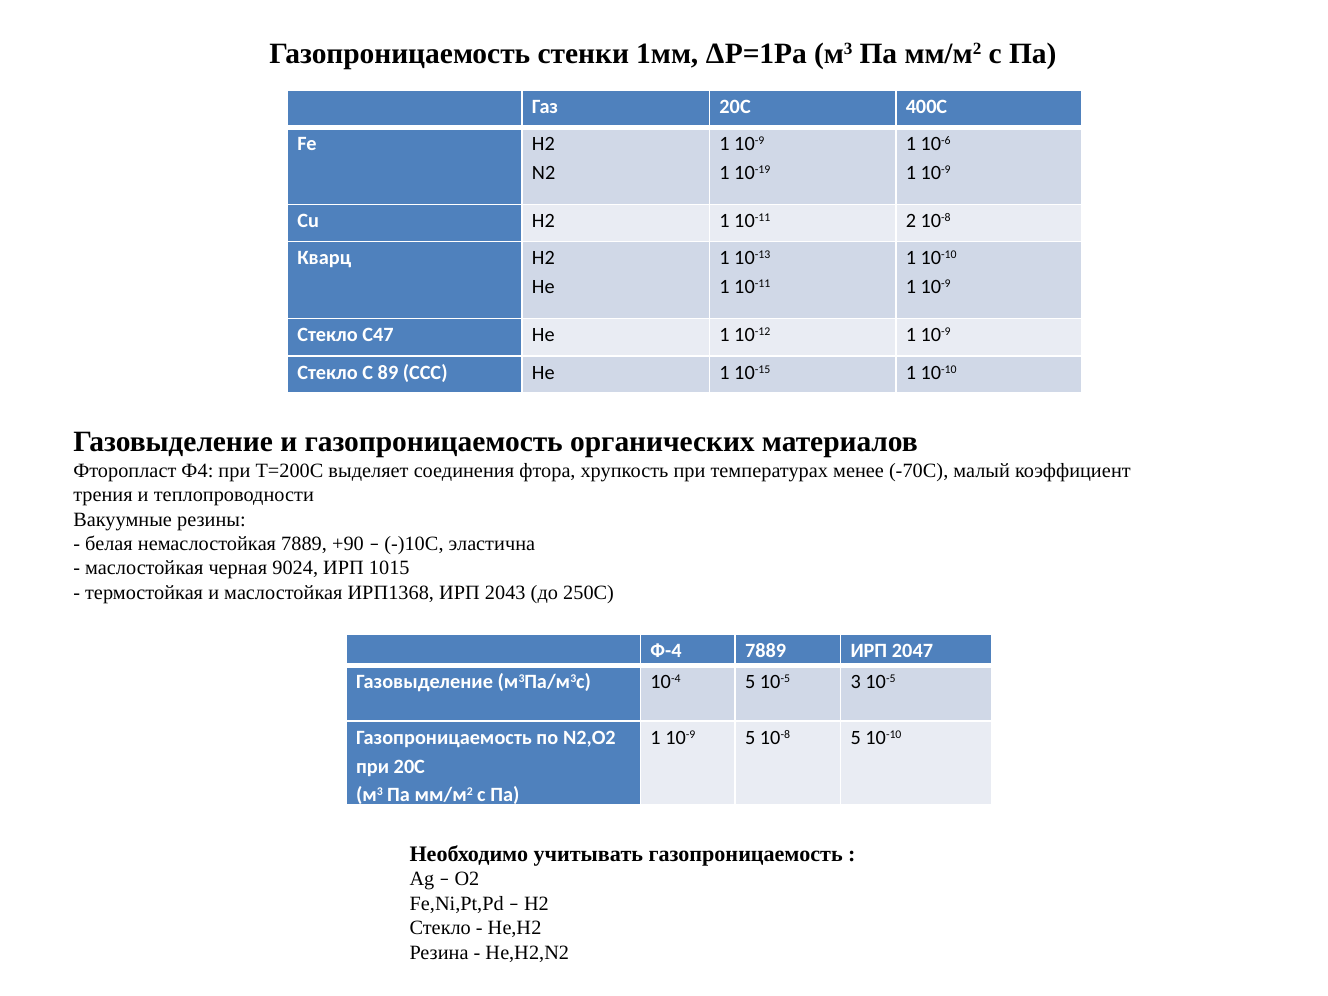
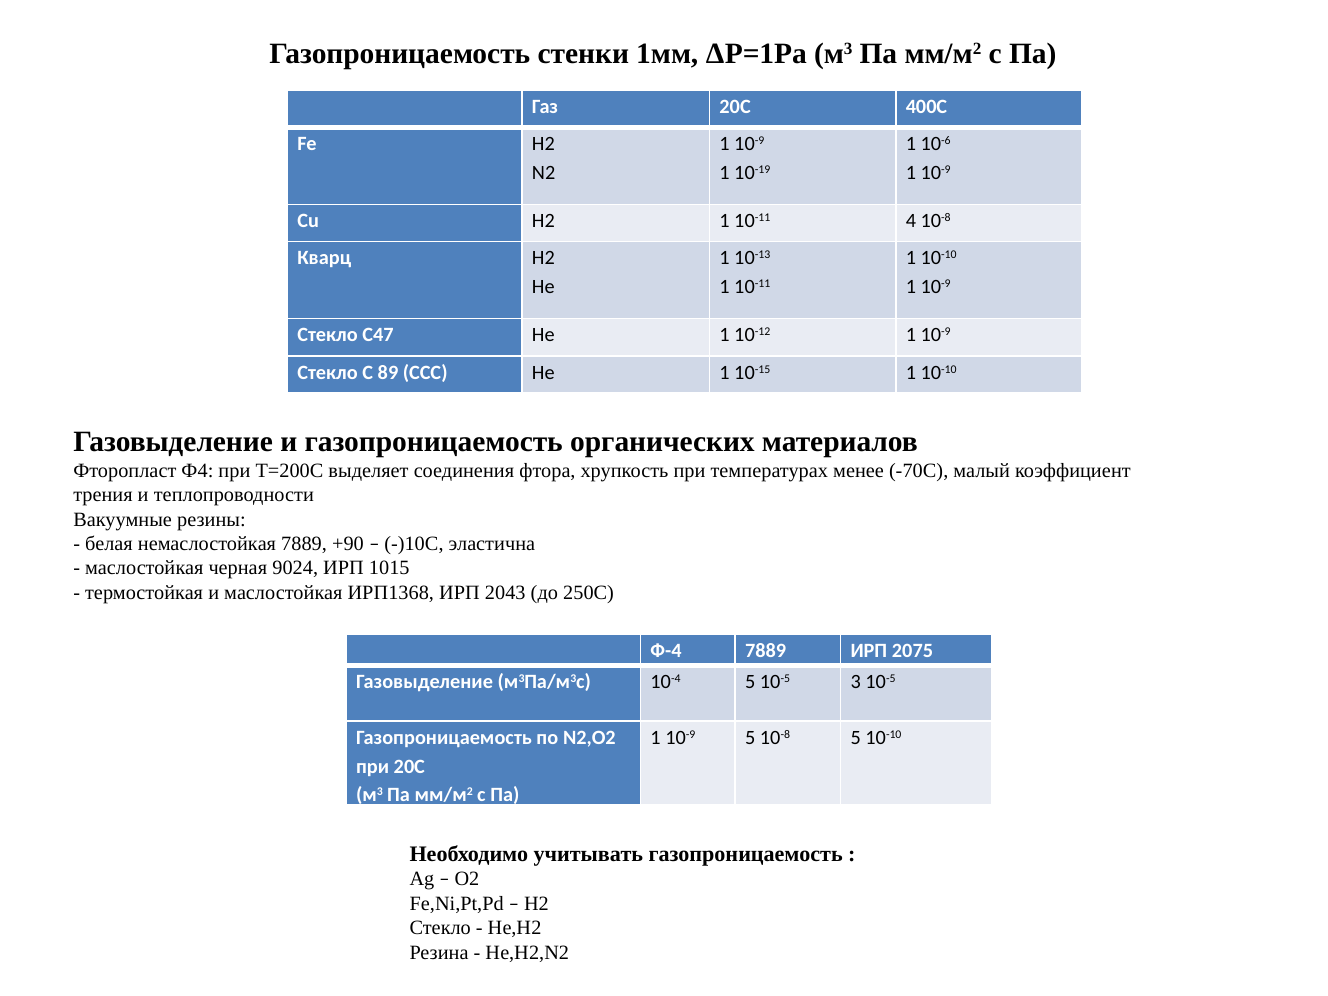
2: 2 -> 4 (911, 221)
2047: 2047 -> 2075 (912, 650)
